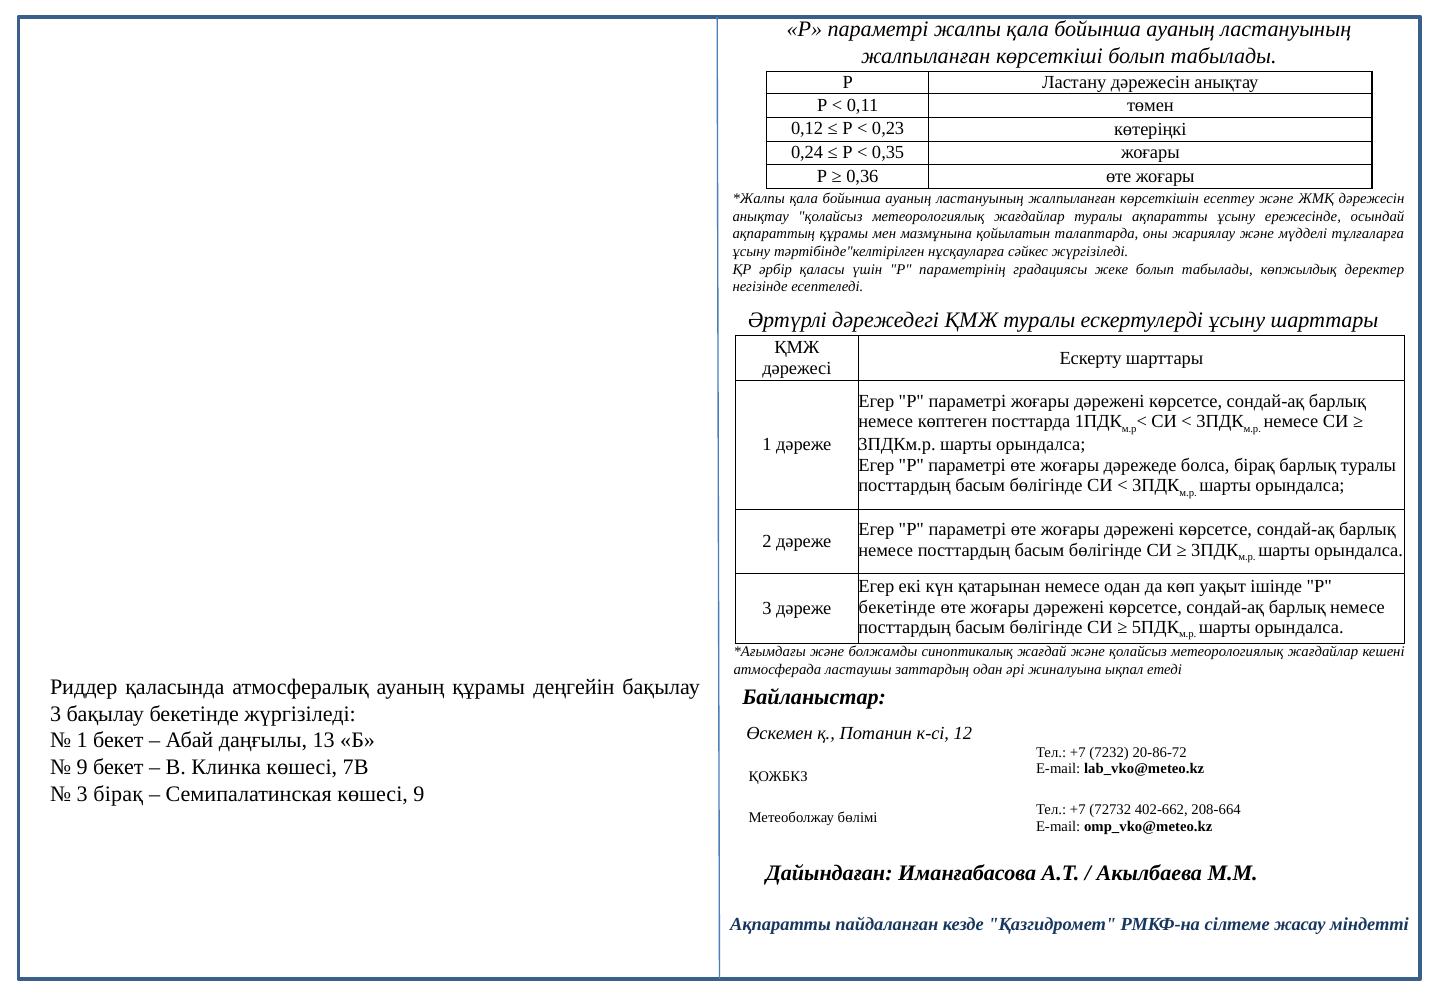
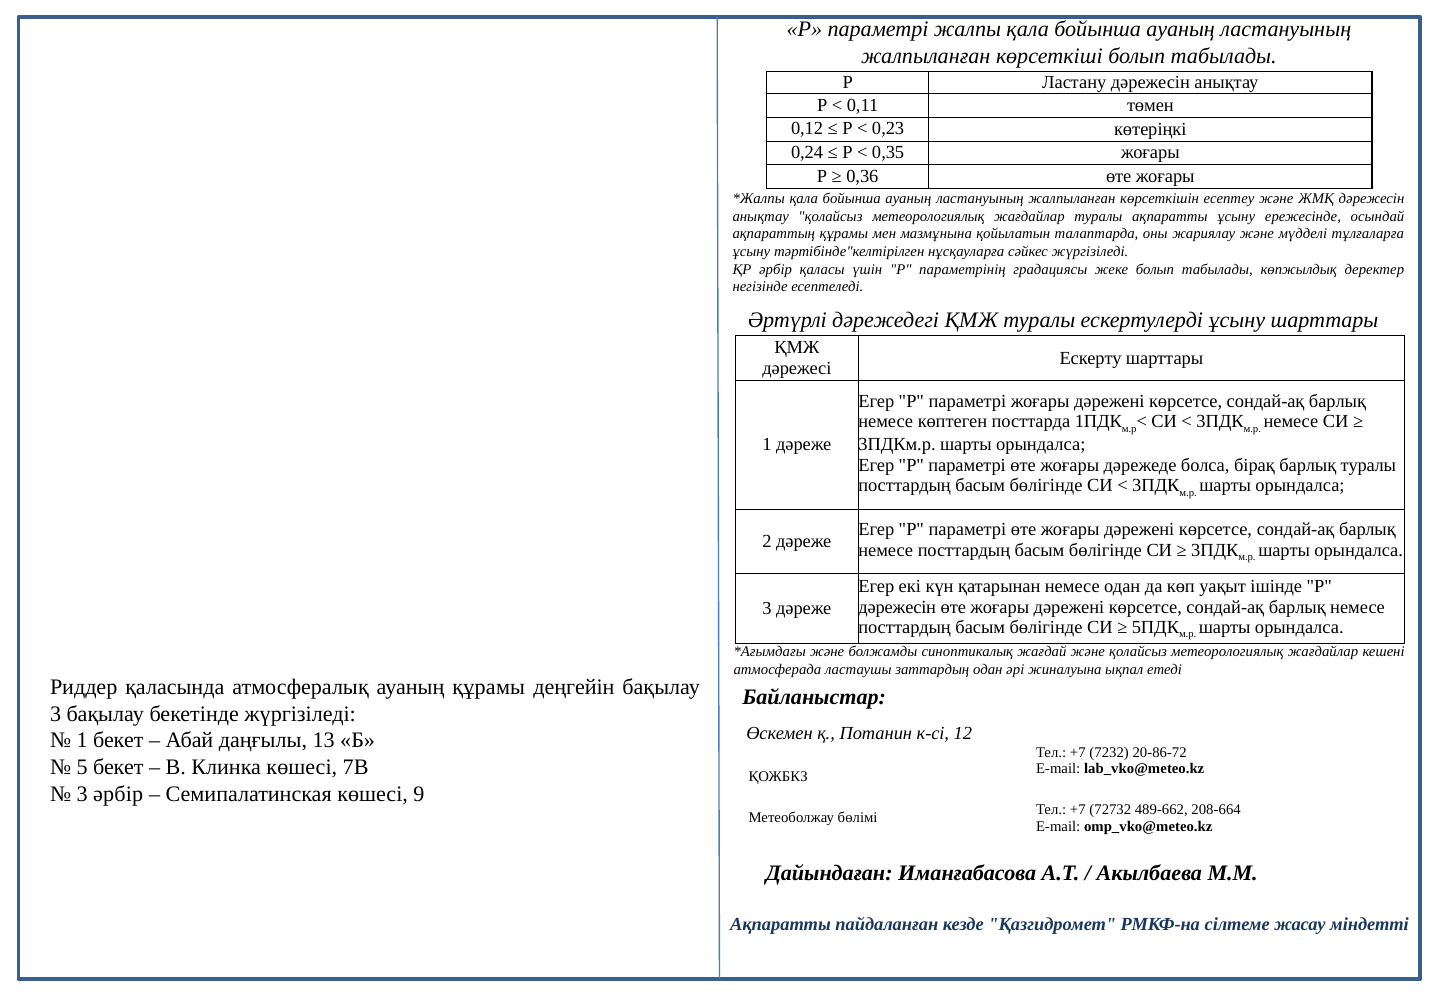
бекетінде: бекетінде -> дәрежесін (897, 607)
9: 9 -> 5 (82, 767)
3 бірақ: бірақ -> әрбір (118, 794)
402-662: 402-662 -> 489-662 (1161, 810)
